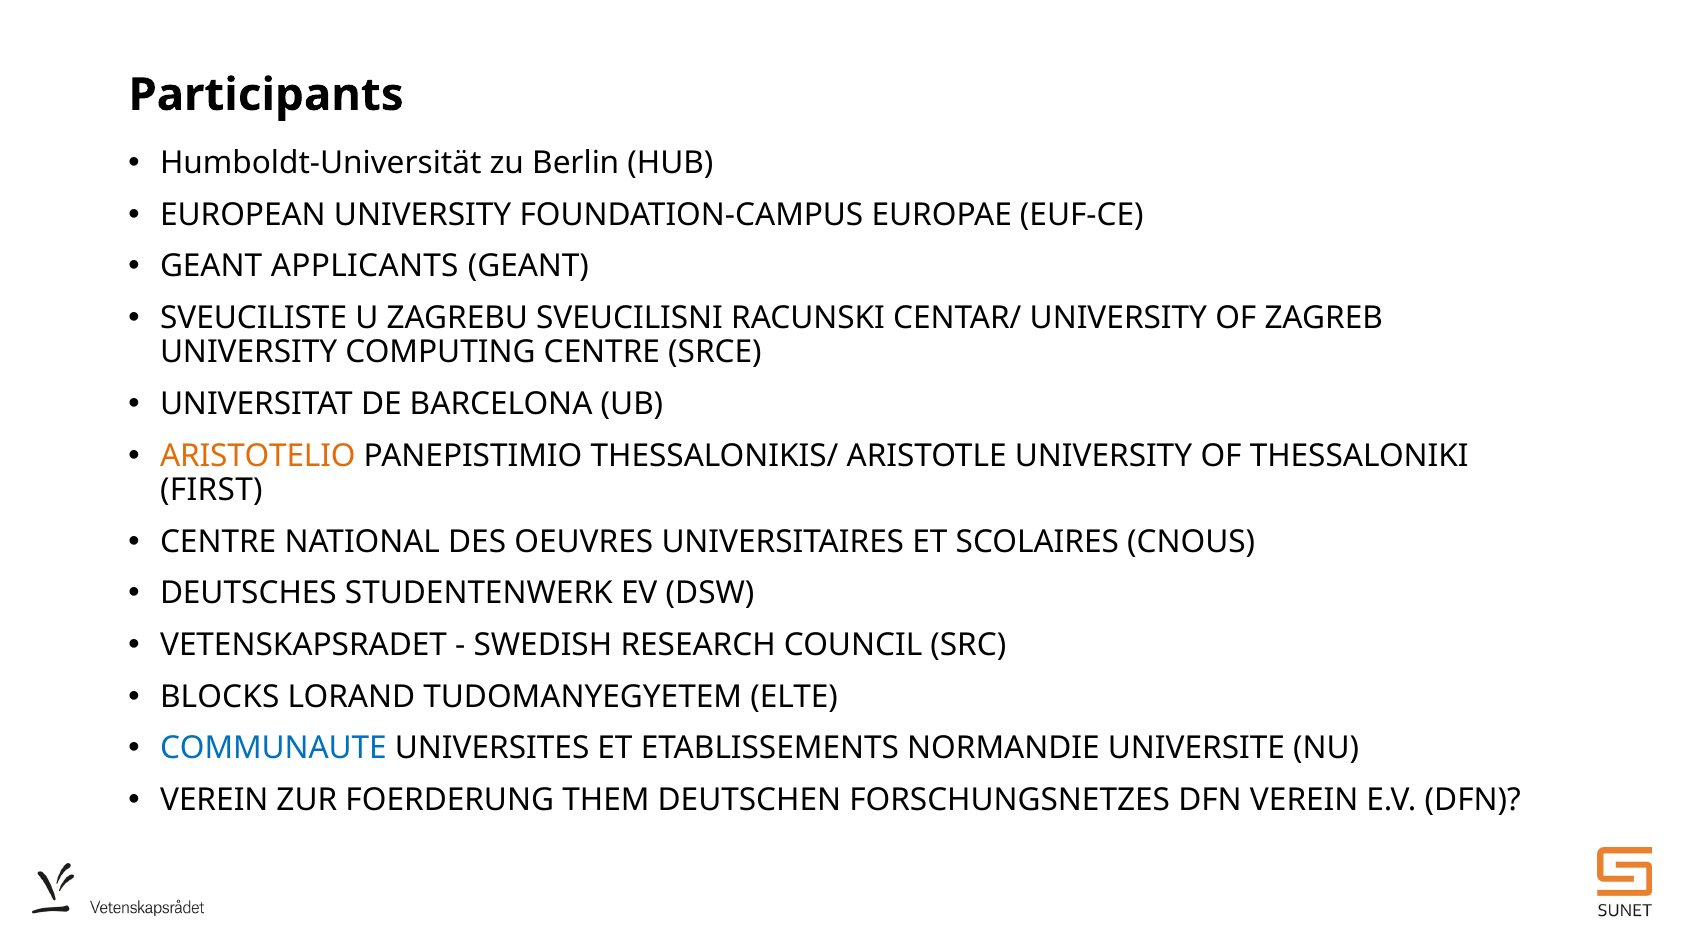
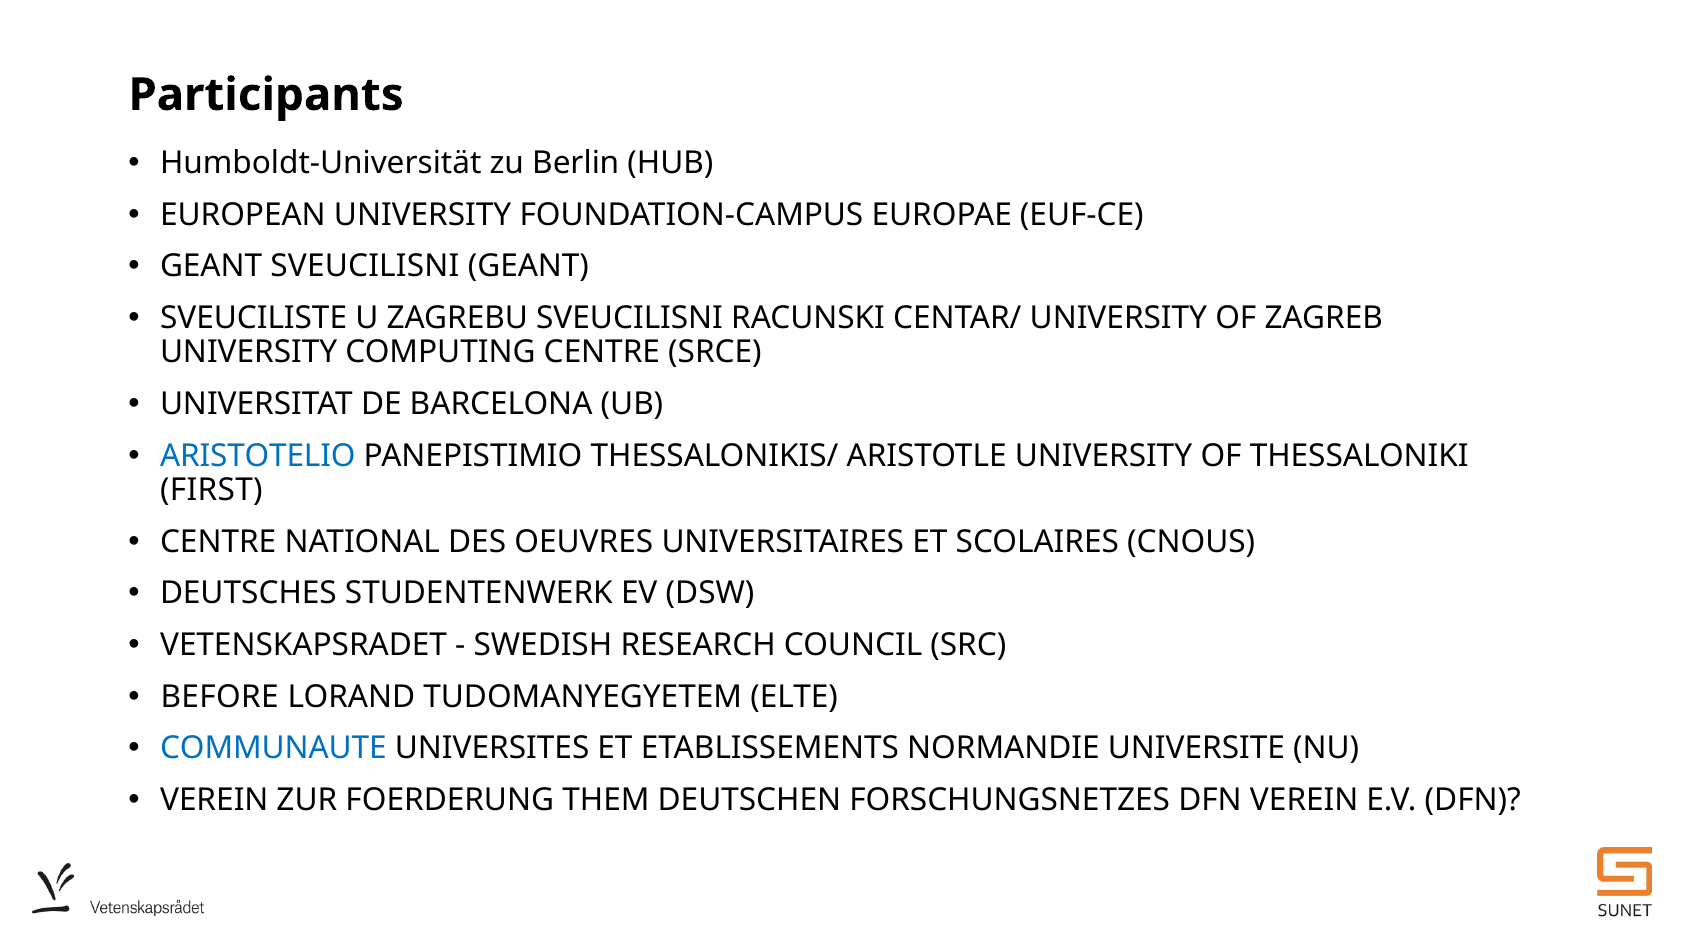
GEANT APPLICANTS: APPLICANTS -> SVEUCILISNI (365, 267)
ARISTOTELIO colour: orange -> blue (258, 456)
BLOCKS: BLOCKS -> BEFORE (220, 697)
